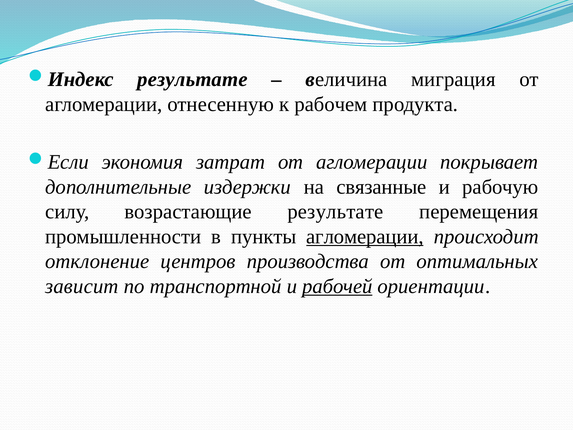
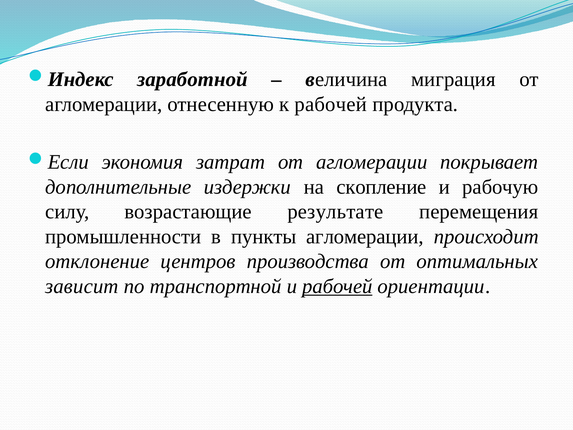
результате: результате -> заработной (193, 79)
к рабочем: рабочем -> рабочей (331, 104)
связанные: связанные -> скопление (381, 187)
агломерации underline: present -> none (365, 236)
